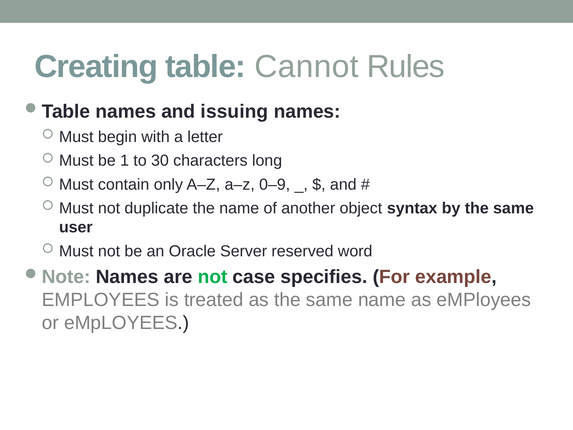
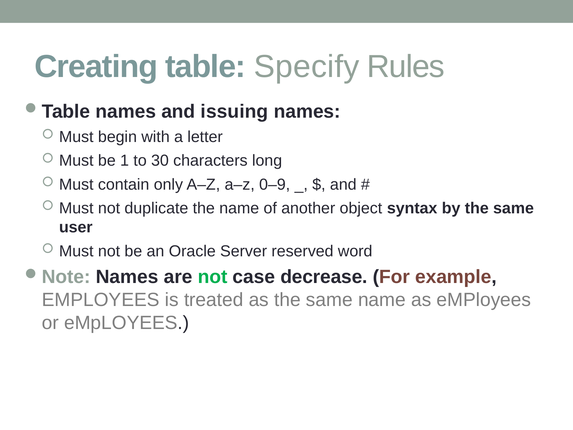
Cannot: Cannot -> Specify (307, 67)
specifies: specifies -> decrease (324, 277)
